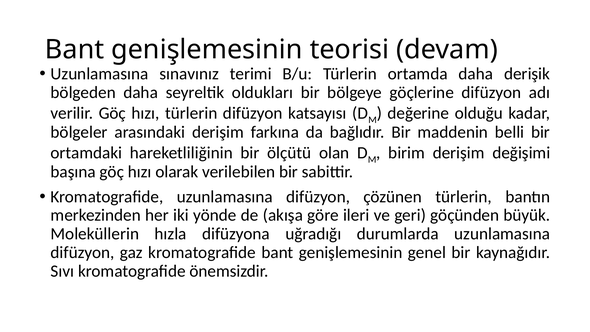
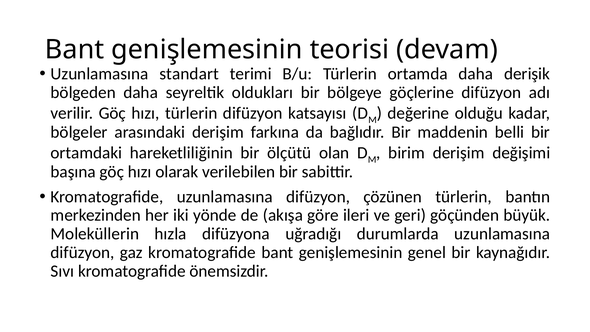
sınavınız: sınavınız -> standart (189, 74)
